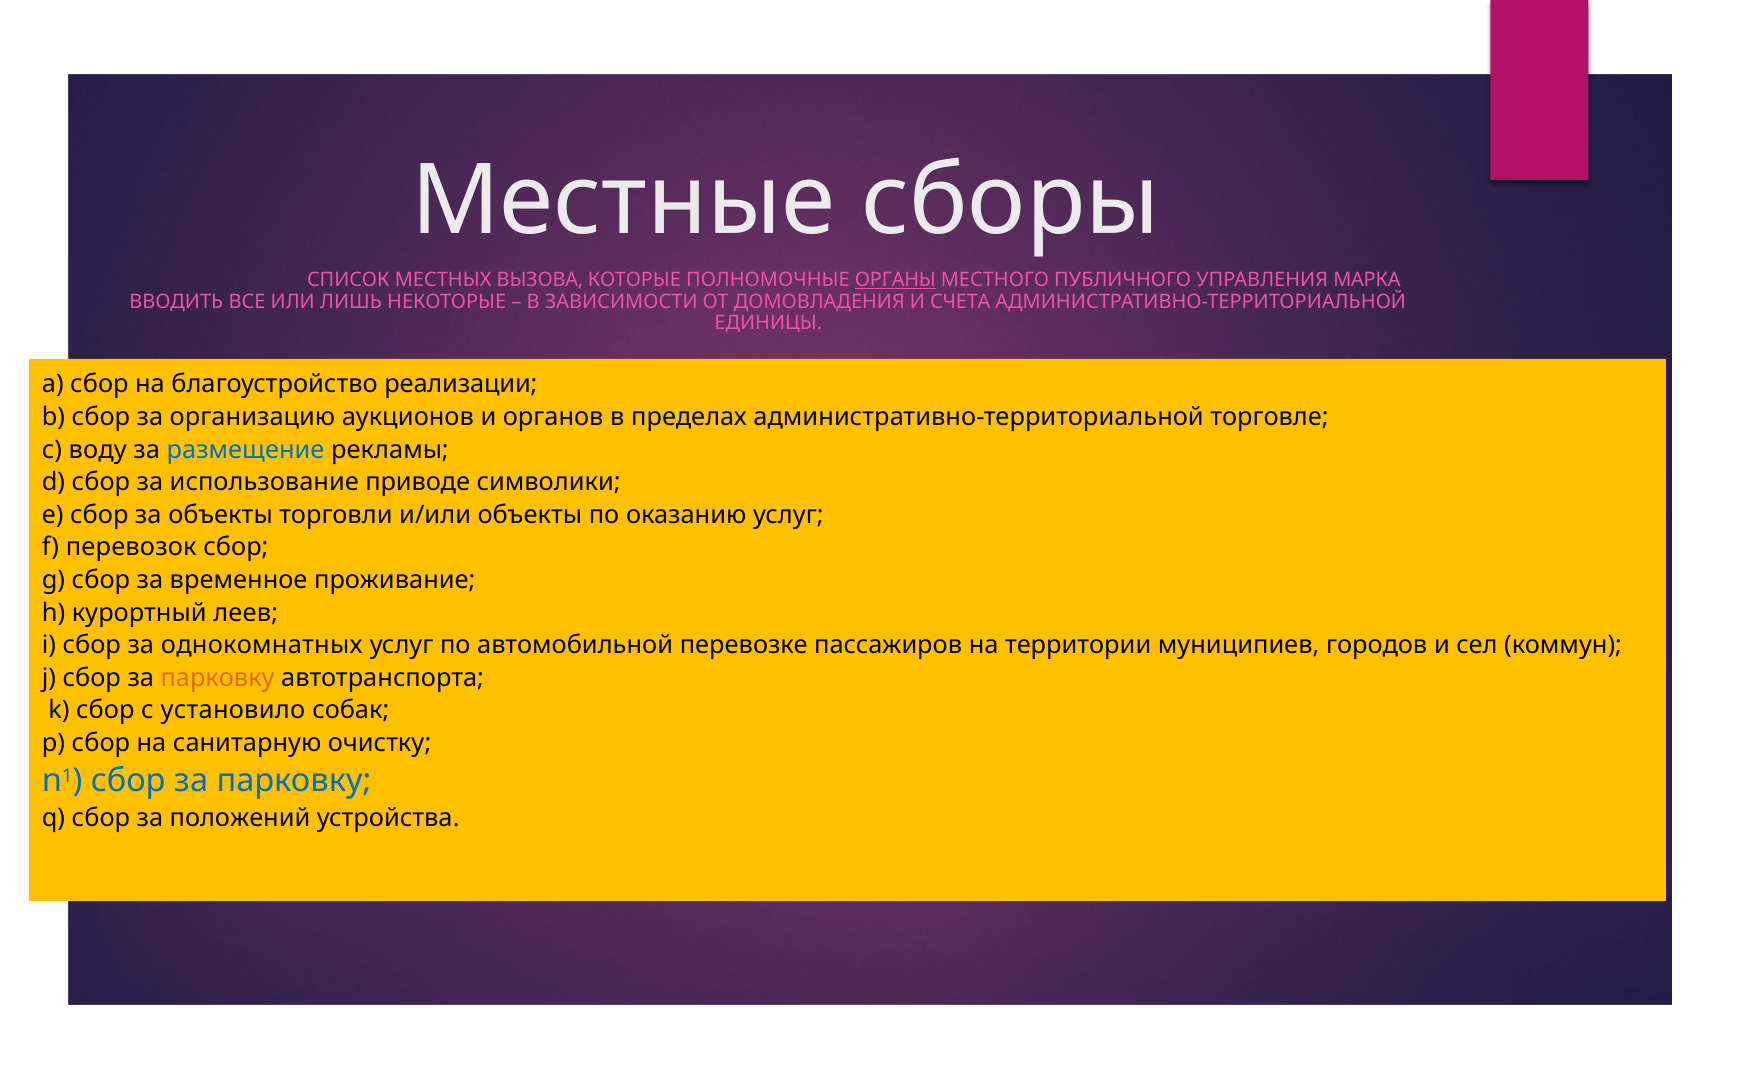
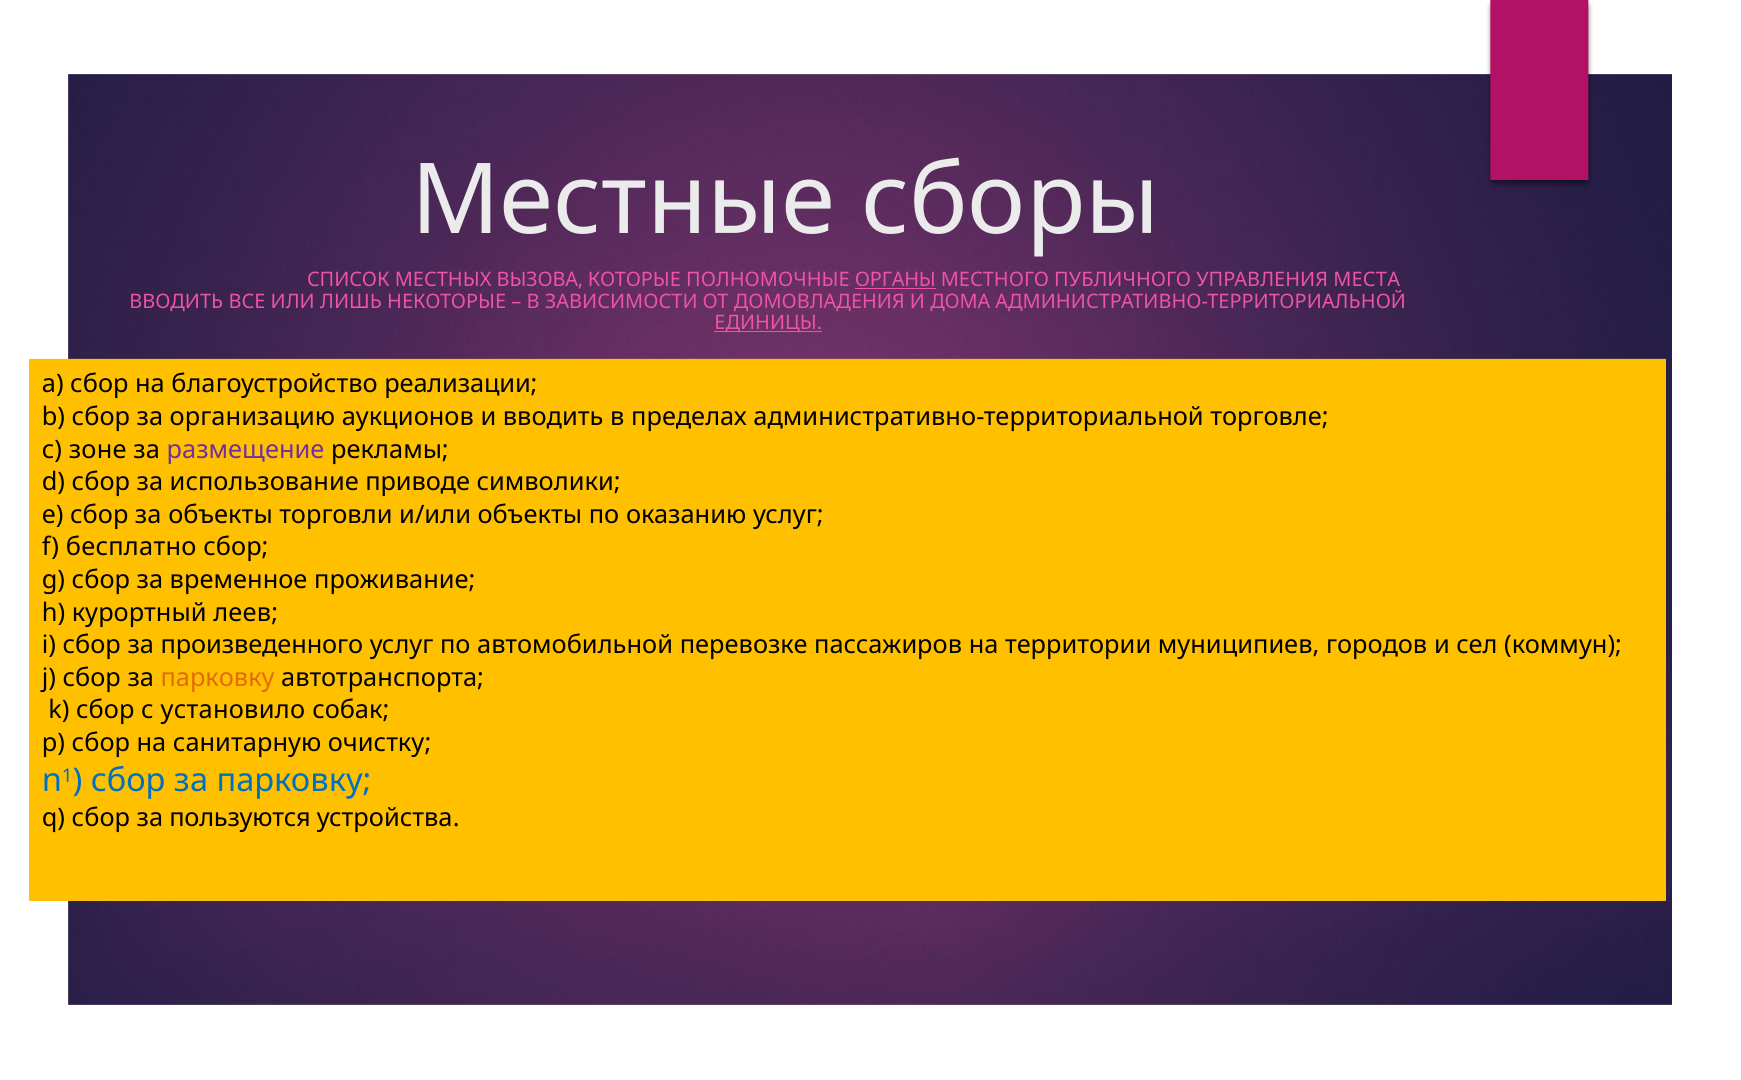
МАРКА: МАРКА -> МЕСТА (1367, 280)
СЧЕТА: СЧЕТА -> ДОМА (960, 301)
ЕДИНИЦЫ underline: none -> present (768, 323)
и органов: органов -> вводить (553, 417)
воду: воду -> зоне (98, 449)
размещение colour: blue -> purple (246, 449)
перевозок: перевозок -> бесплатно (131, 547)
однокомнатных: однокомнатных -> произведенного (262, 645)
положений: положений -> пользуются (240, 817)
